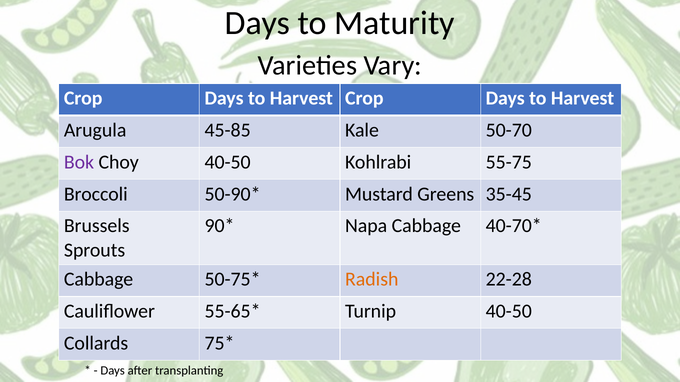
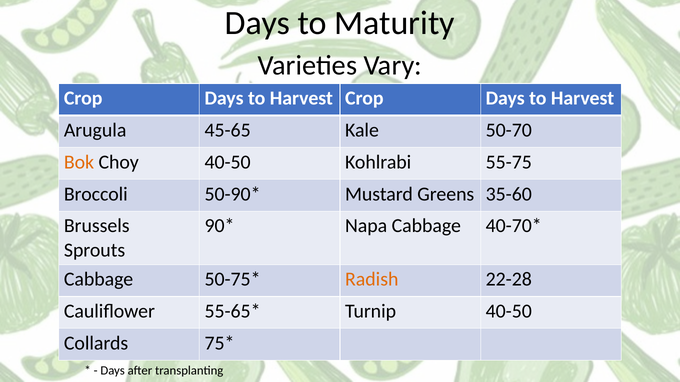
45-85: 45-85 -> 45-65 (228, 130)
Bok colour: purple -> orange (79, 162)
35-45: 35-45 -> 35-60 (509, 194)
